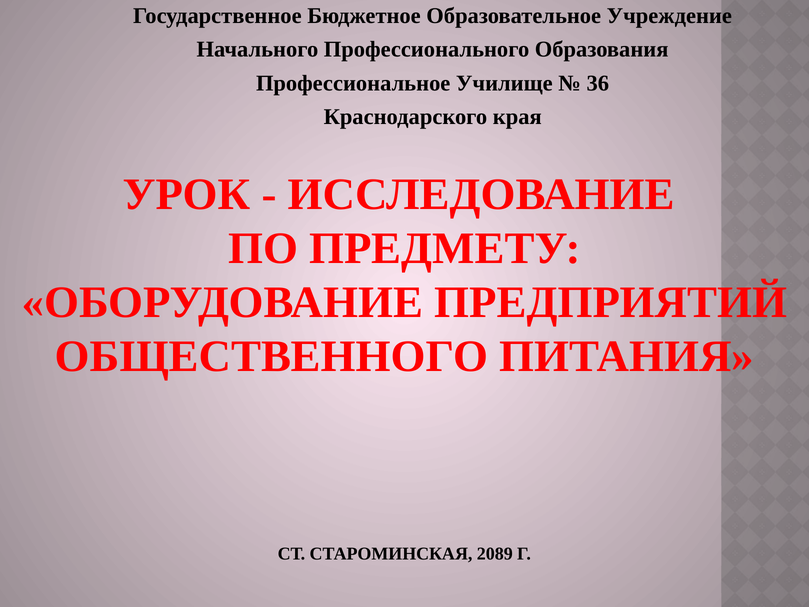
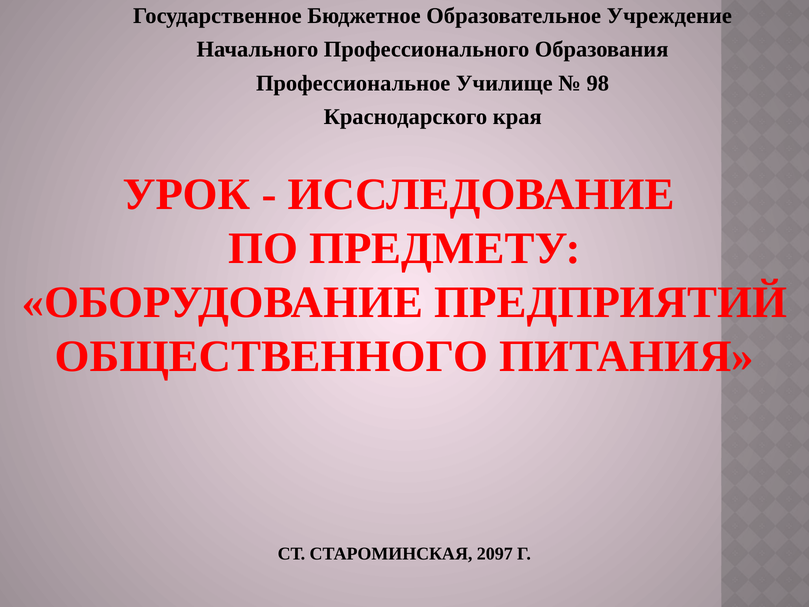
36: 36 -> 98 (598, 83)
2089: 2089 -> 2097 (495, 554)
